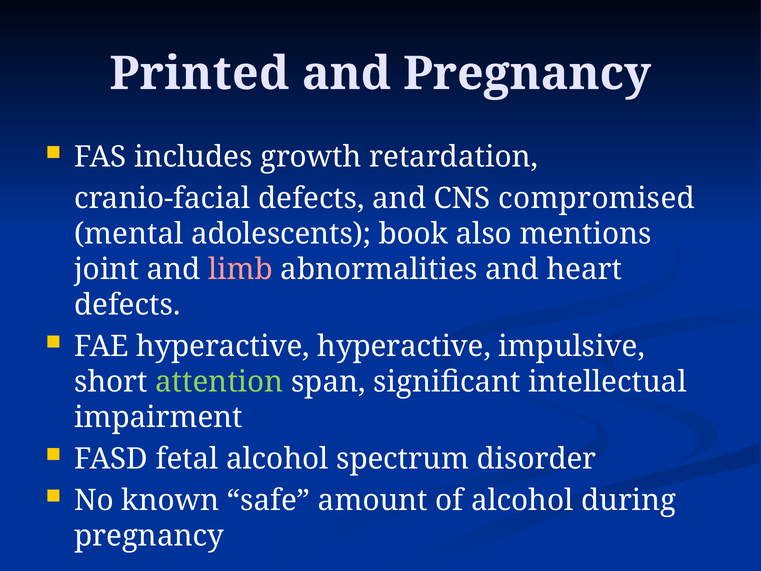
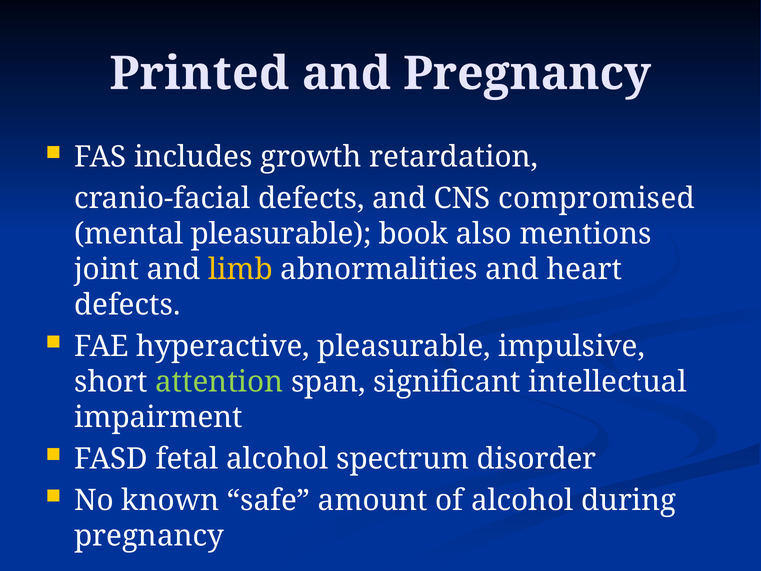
mental adolescents: adolescents -> pleasurable (281, 234)
limb colour: pink -> yellow (240, 269)
hyperactive hyperactive: hyperactive -> pleasurable (404, 346)
